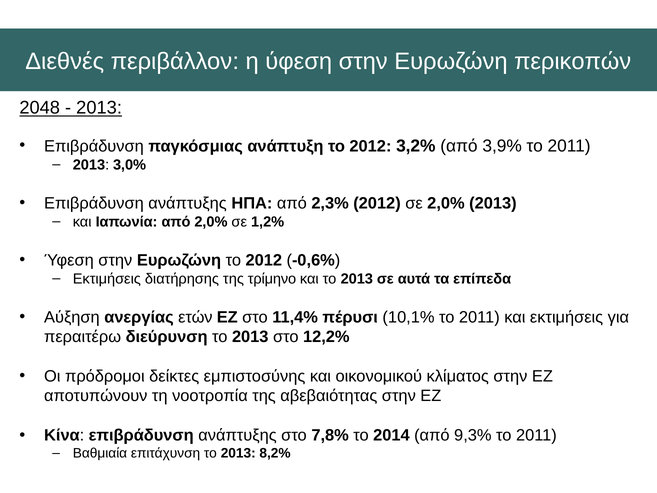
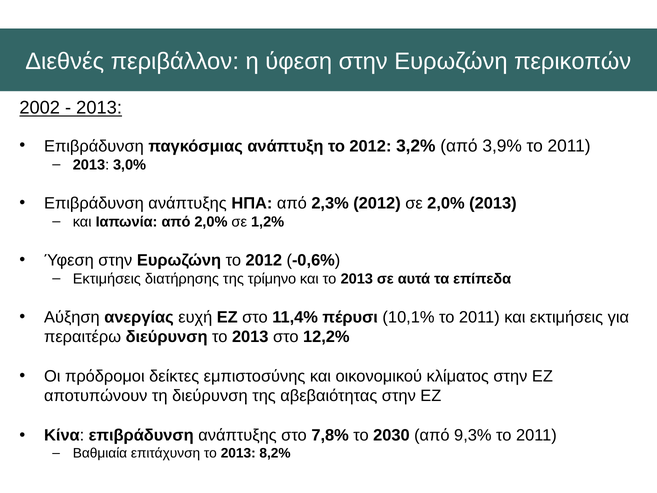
2048: 2048 -> 2002 (40, 108)
ετών: ετών -> ευχή (195, 317)
τη νοοτροπία: νοοτροπία -> διεύρυνση (210, 396)
2014: 2014 -> 2030 (391, 435)
